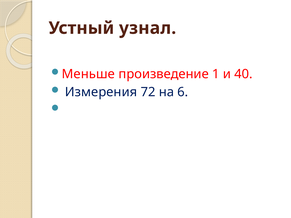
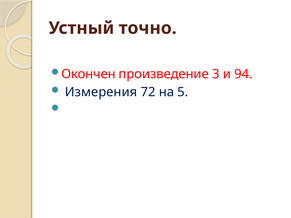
узнал: узнал -> точно (148, 28)
Меньше: Меньше -> Окончен (88, 74)
1: 1 -> 3 (216, 74)
40: 40 -> 94 (243, 74)
6: 6 -> 5 (183, 92)
